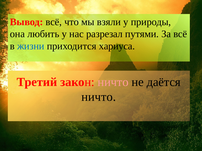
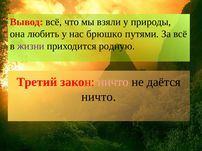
разрезал: разрезал -> брюшко (104, 34)
жизни colour: blue -> purple (31, 46)
хариуса: хариуса -> родную (117, 46)
